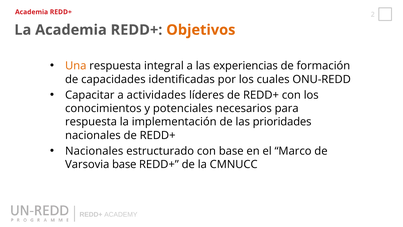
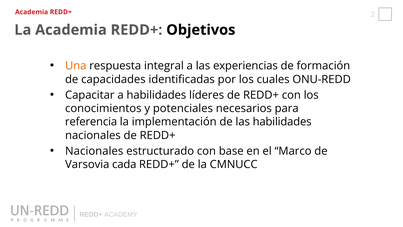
Objetivos colour: orange -> black (201, 30)
a actividades: actividades -> habilidades (156, 95)
respuesta: respuesta -> referencia (91, 122)
las prioridades: prioridades -> habilidades (282, 122)
Varsovia base: base -> cada (124, 164)
